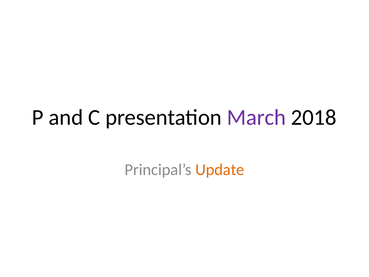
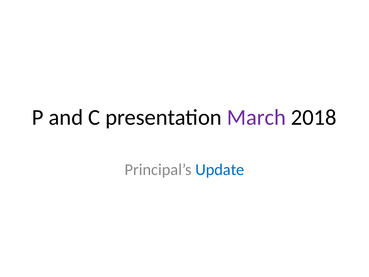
Update colour: orange -> blue (220, 170)
